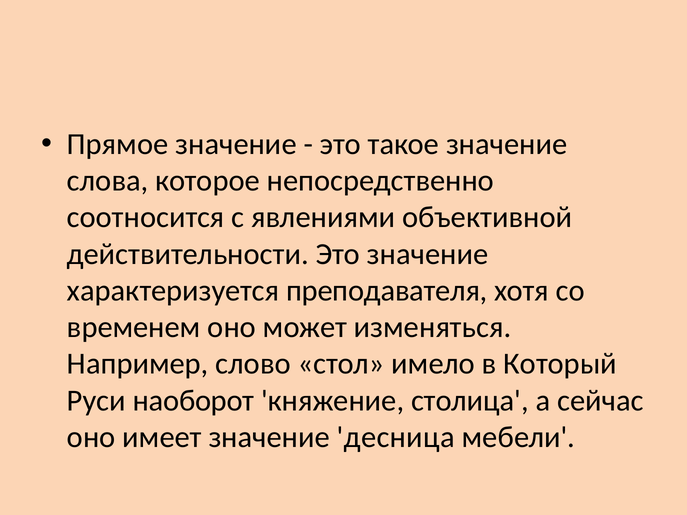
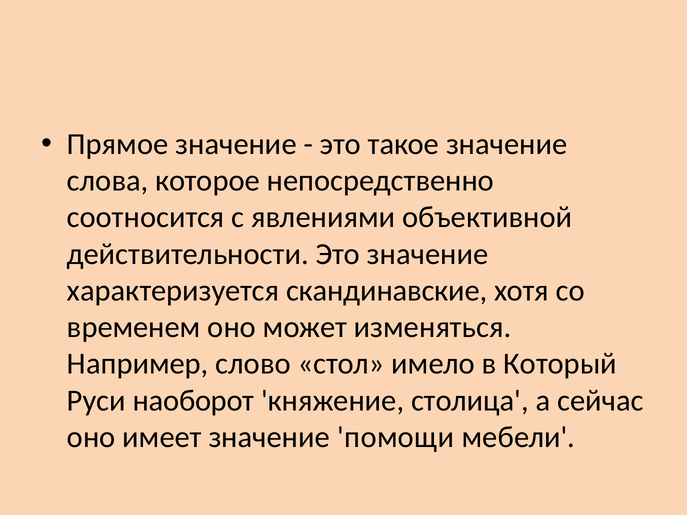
преподавателя: преподавателя -> скандинавские (387, 291)
десница: десница -> помощи (396, 437)
